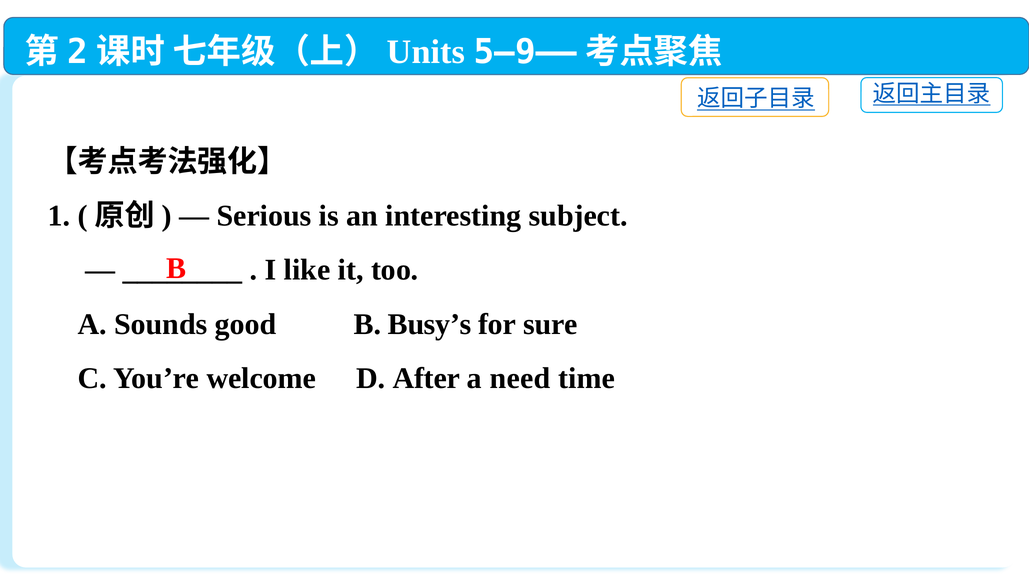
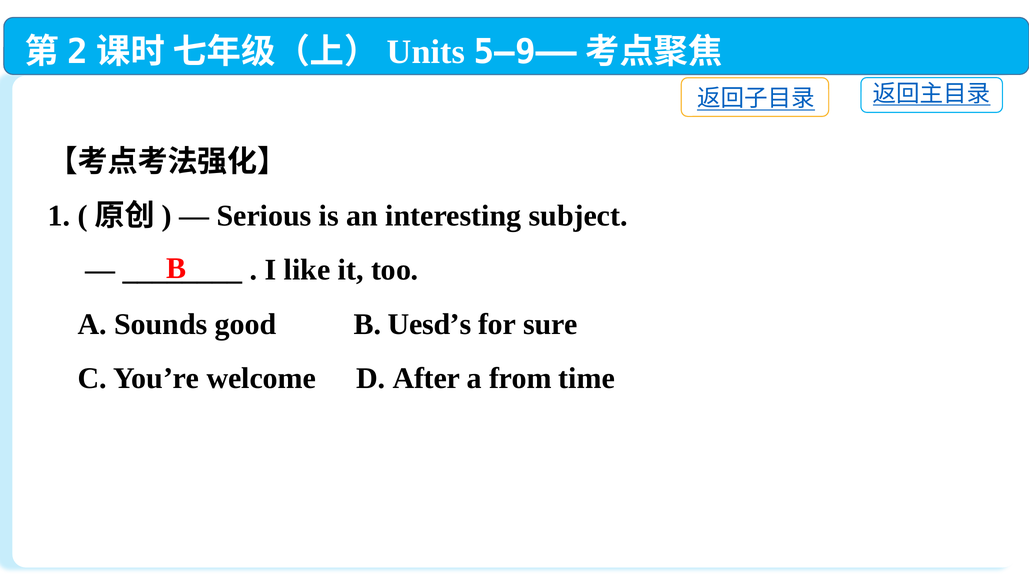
Busy’s: Busy’s -> Uesd’s (430, 324)
need: need -> from (520, 378)
